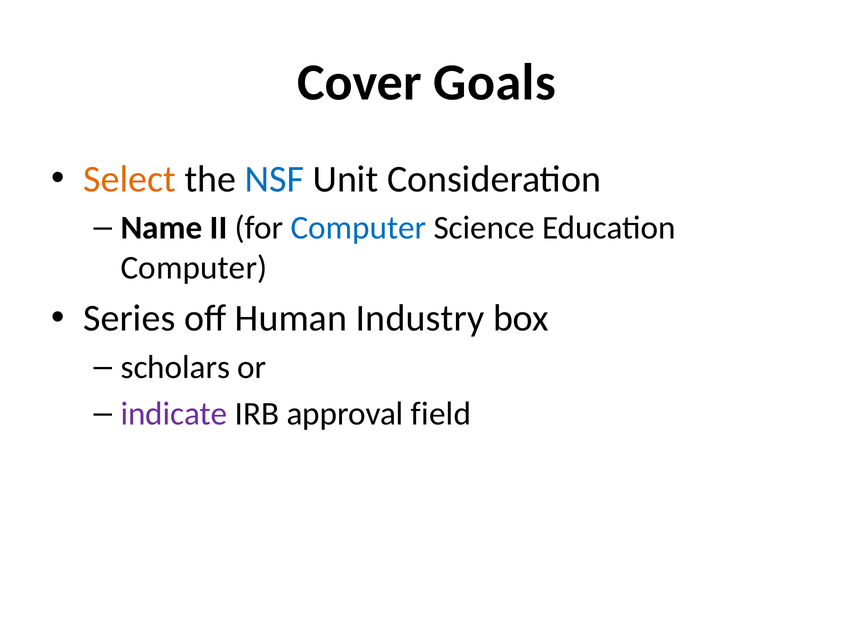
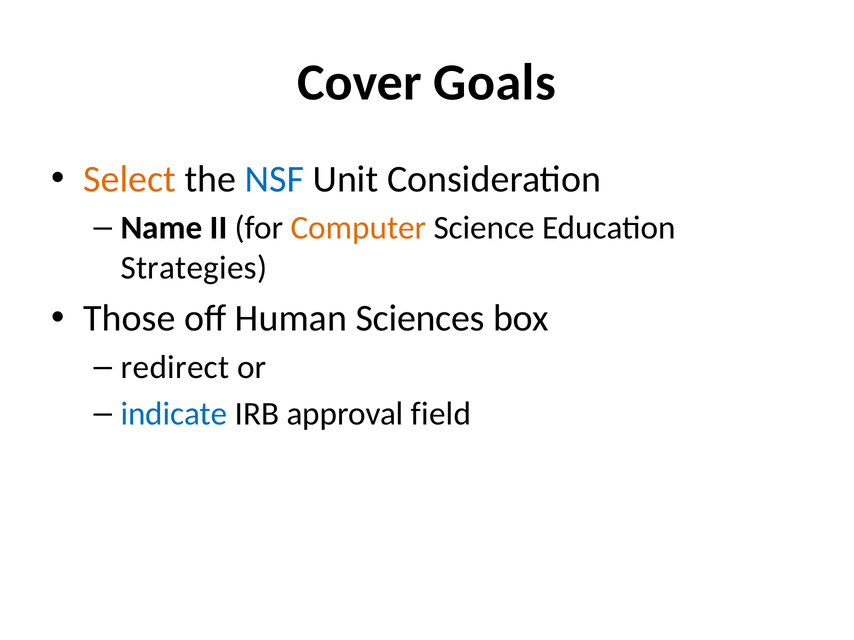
Computer colour: blue -> orange (359, 228)
Computer: Computer -> Strategies (194, 268)
Series: Series -> Those (129, 319)
Industry: Industry -> Sciences (420, 319)
scholars: scholars -> redirect (175, 368)
indicate colour: purple -> blue (174, 414)
